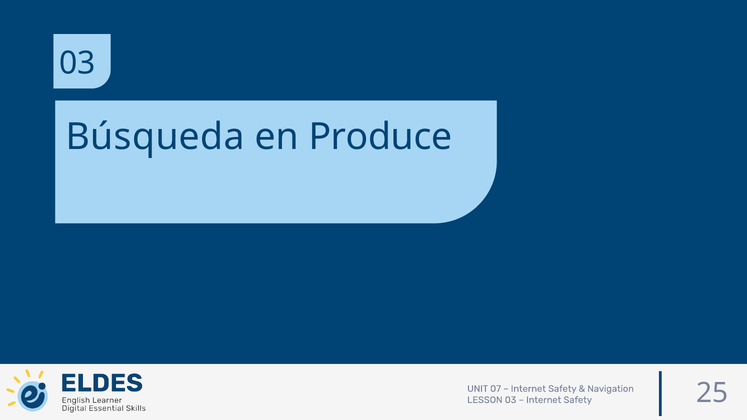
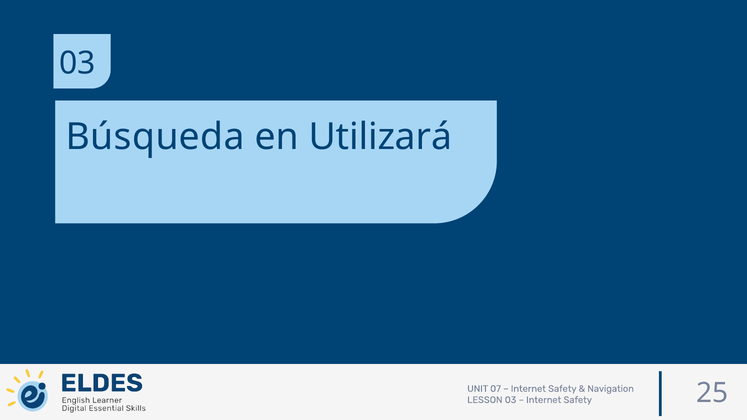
Produce: Produce -> Utilizará (380, 137)
